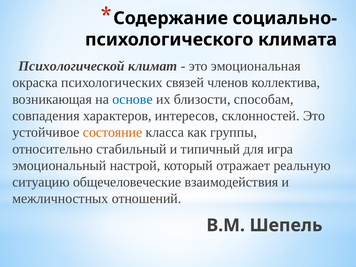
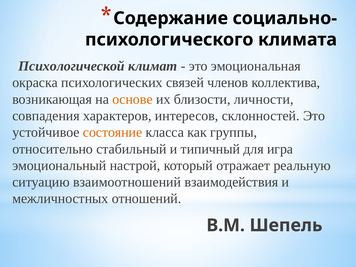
основе colour: blue -> orange (133, 99)
способам: способам -> личности (264, 99)
общечеловеческие: общечеловеческие -> взаимоотношений (127, 182)
